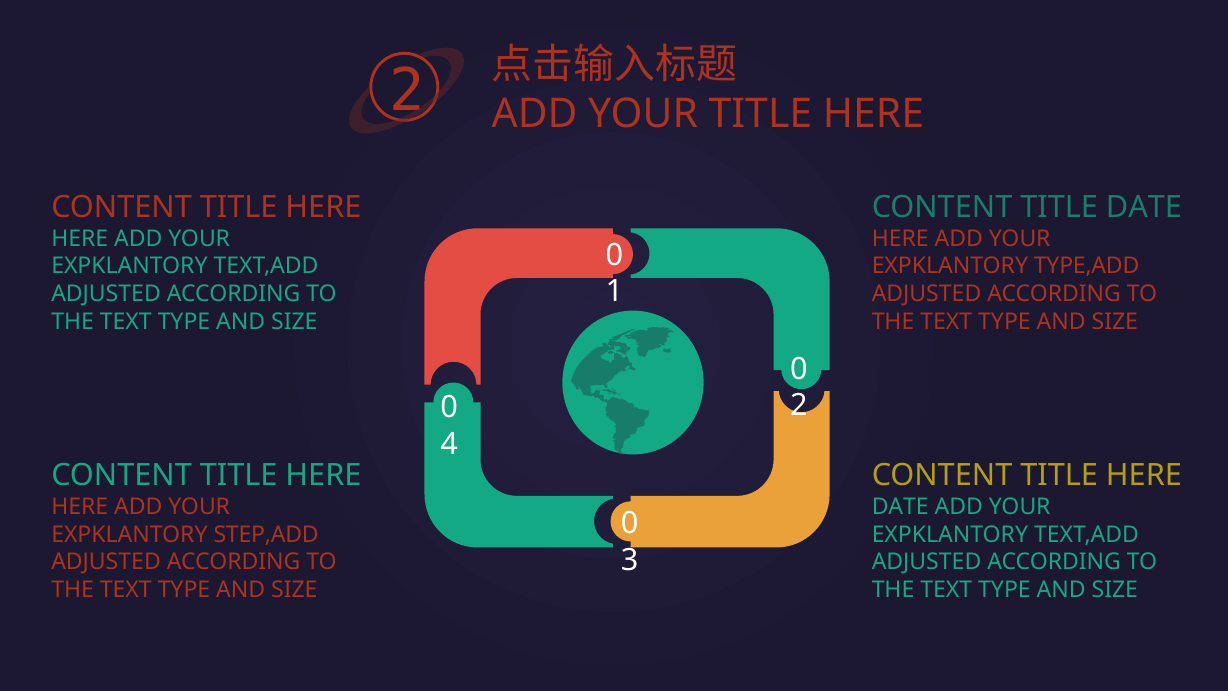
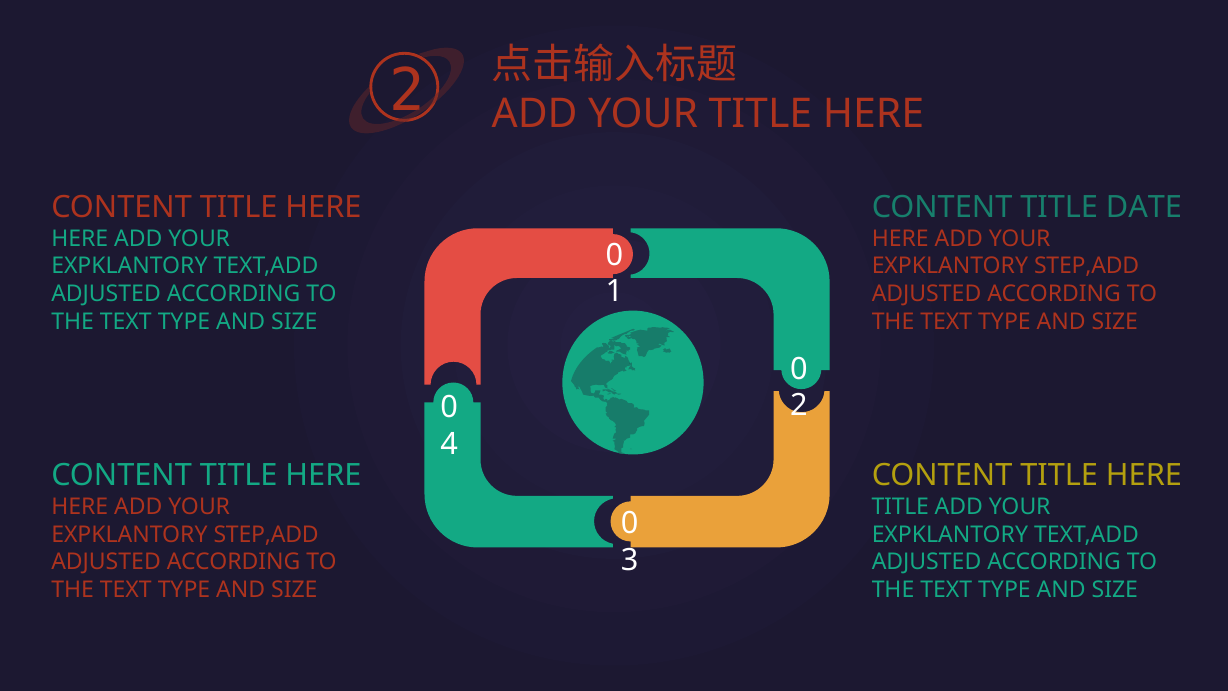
TYPE,ADD: TYPE,ADD -> STEP,ADD (1087, 266)
DATE: DATE -> TITLE (900, 507)
